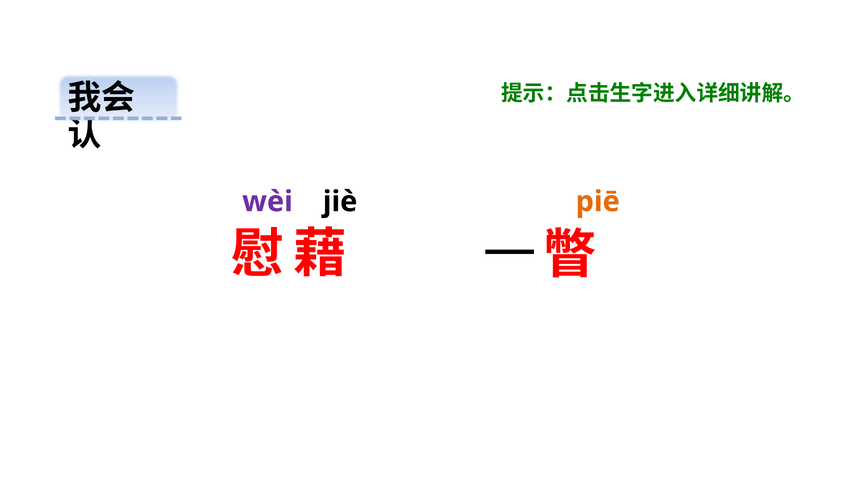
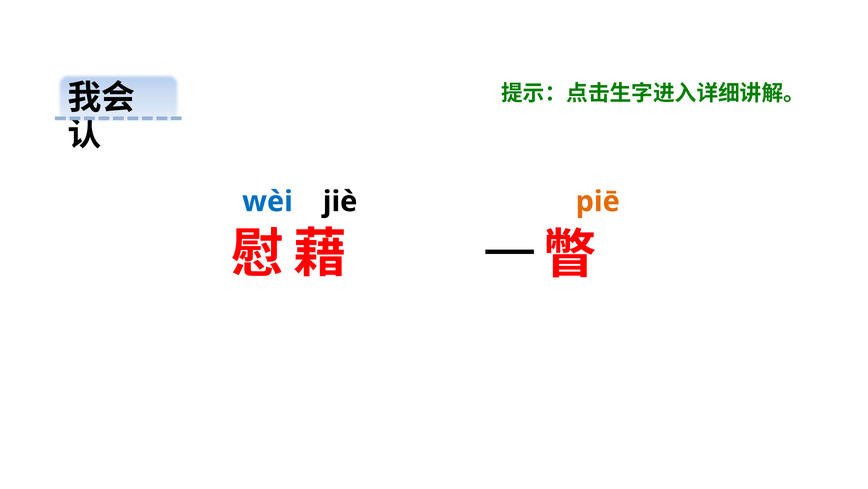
wèi colour: purple -> blue (267, 201)
